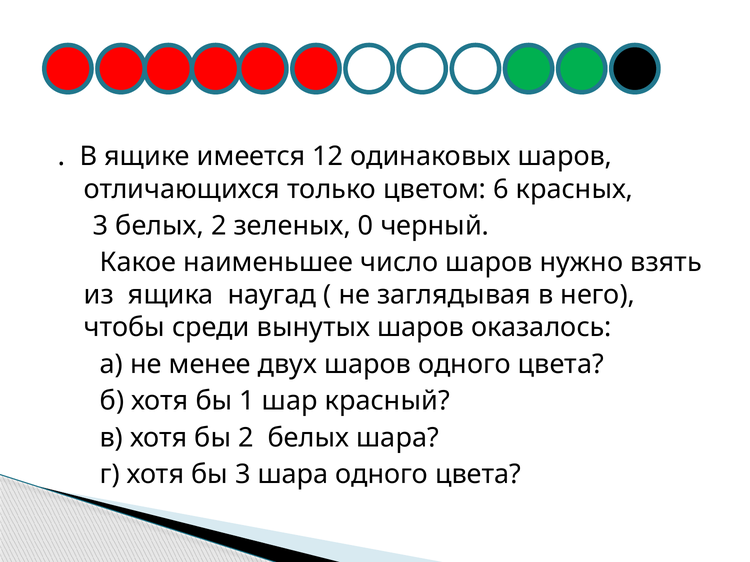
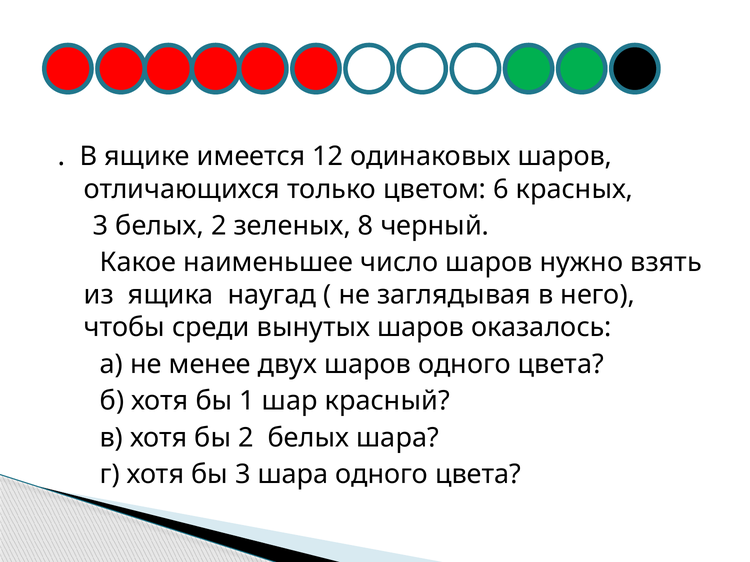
0: 0 -> 8 (366, 226)
